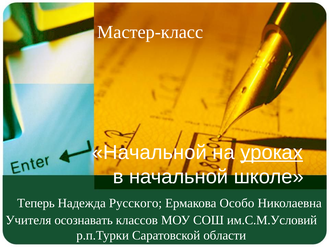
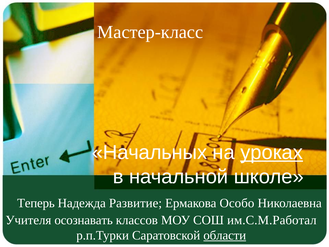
Начальной: Начальной -> Начальных (149, 152)
Русского: Русского -> Развитие (135, 203)
им.С.М.Условий: им.С.М.Условий -> им.С.М.Работал (272, 220)
области underline: none -> present (225, 235)
